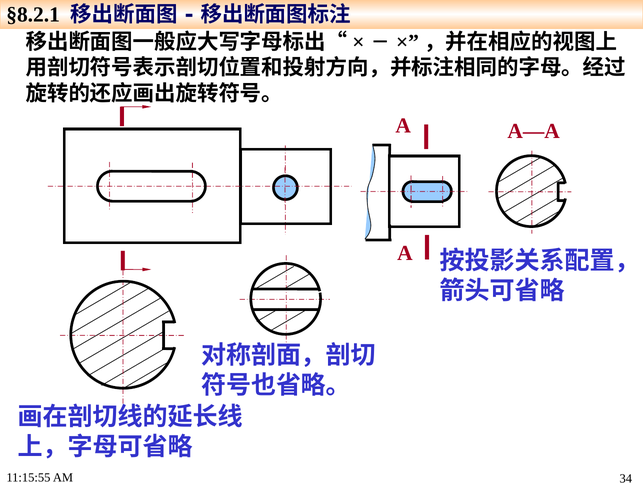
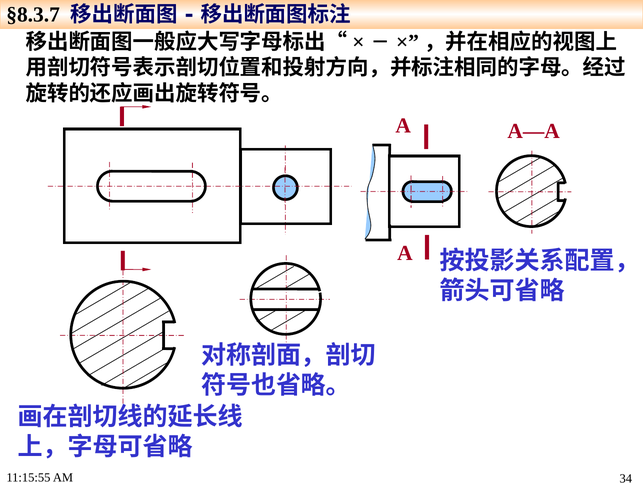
§8.2.1: §8.2.1 -> §8.3.7 (33, 15)
